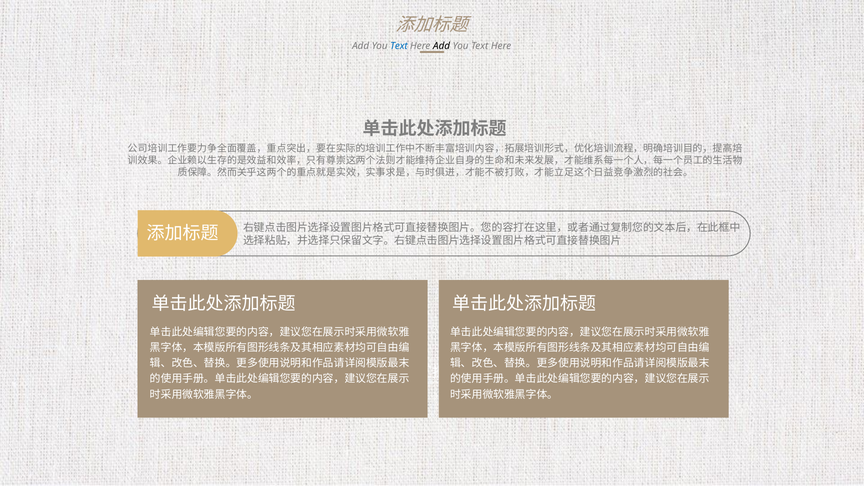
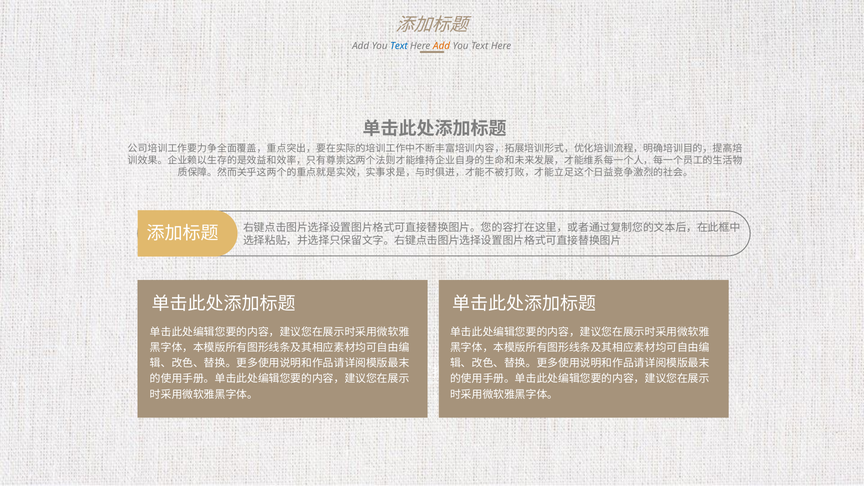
Add colour: black -> orange (442, 46)
